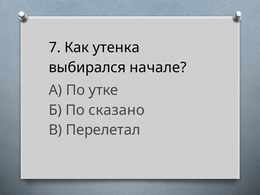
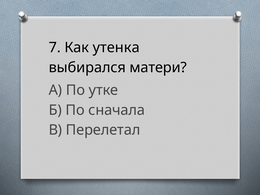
начале: начале -> матери (158, 67)
сказано: сказано -> сначала (117, 110)
